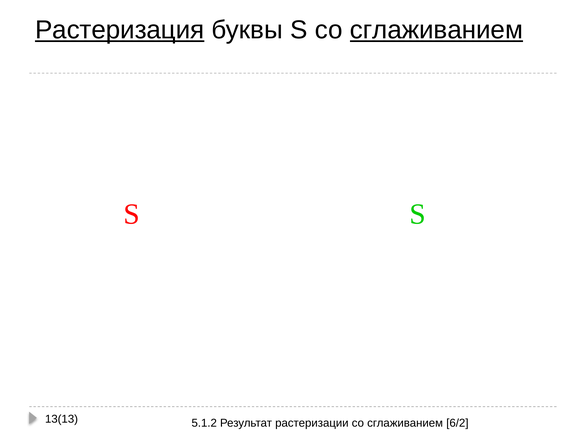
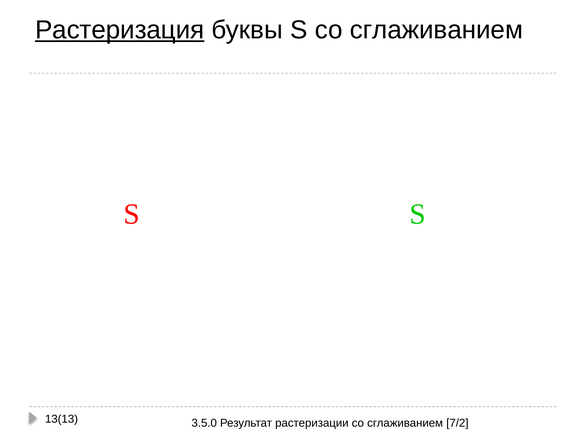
сглаживанием underline: present -> none (436, 30)
5.1.2: 5.1.2 -> 3.5.0 (204, 424)
6/2: 6/2 -> 7/2 (457, 424)
